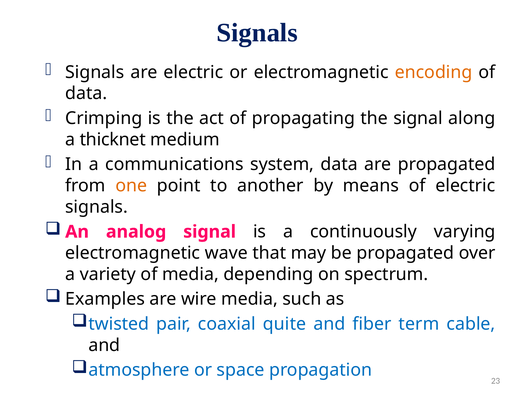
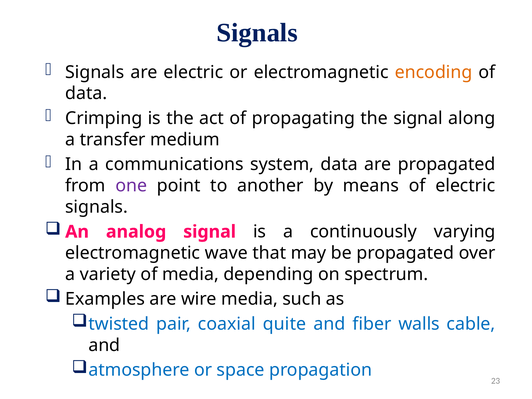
thicknet: thicknet -> transfer (113, 140)
one colour: orange -> purple (131, 186)
term: term -> walls (419, 324)
